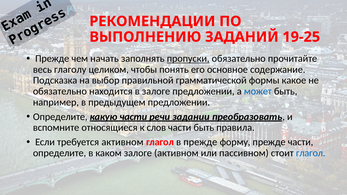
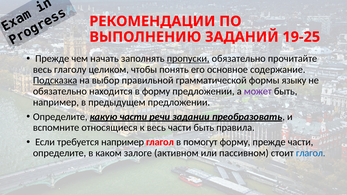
Подсказка underline: none -> present (55, 80)
какое: какое -> языку (294, 80)
в залоге: залоге -> форму (156, 91)
может colour: blue -> purple (258, 91)
к слов: слов -> весь (156, 128)
требуется активном: активном -> например (123, 142)
в прежде: прежде -> помогут (200, 142)
